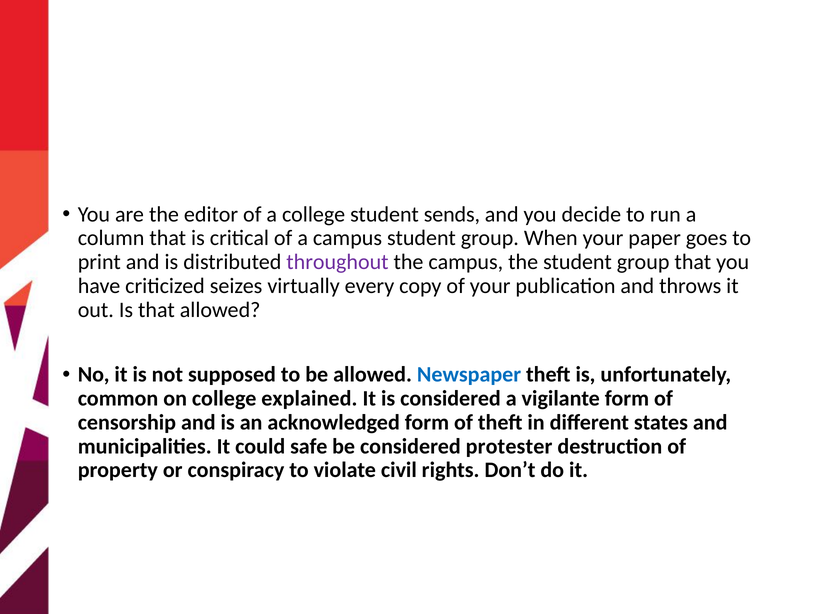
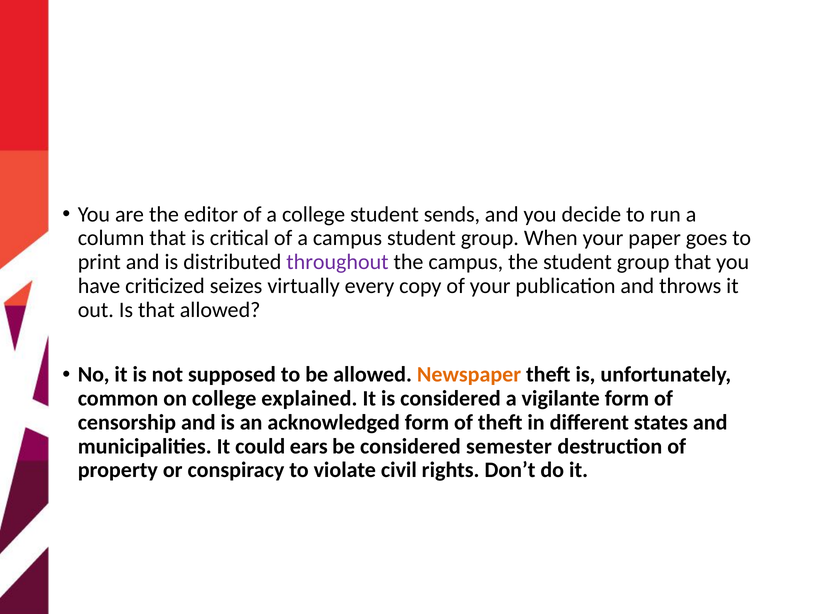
Newspaper colour: blue -> orange (469, 375)
safe: safe -> ears (309, 446)
protester: protester -> semester (509, 446)
